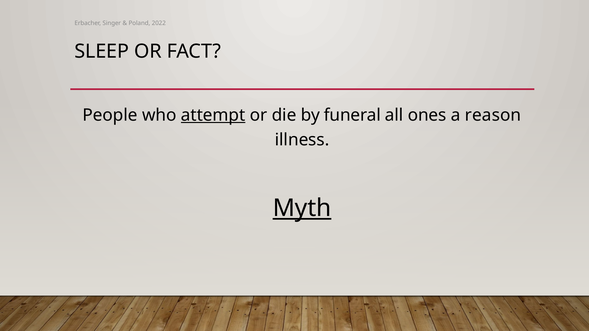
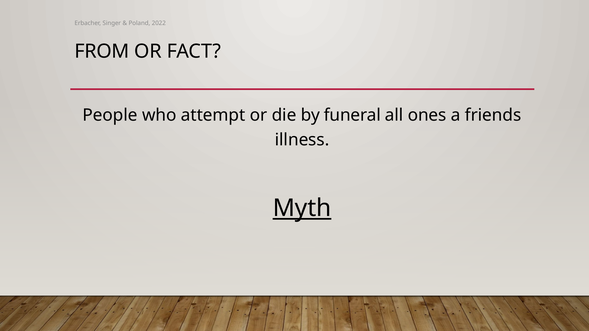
SLEEP: SLEEP -> FROM (102, 52)
attempt underline: present -> none (213, 115)
reason: reason -> friends (493, 115)
